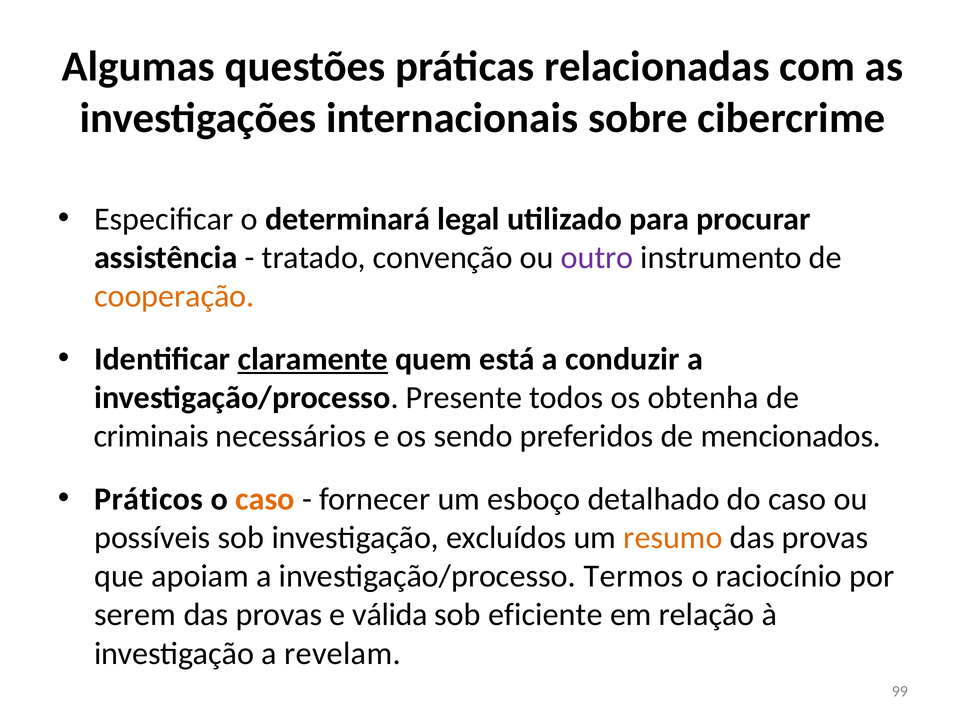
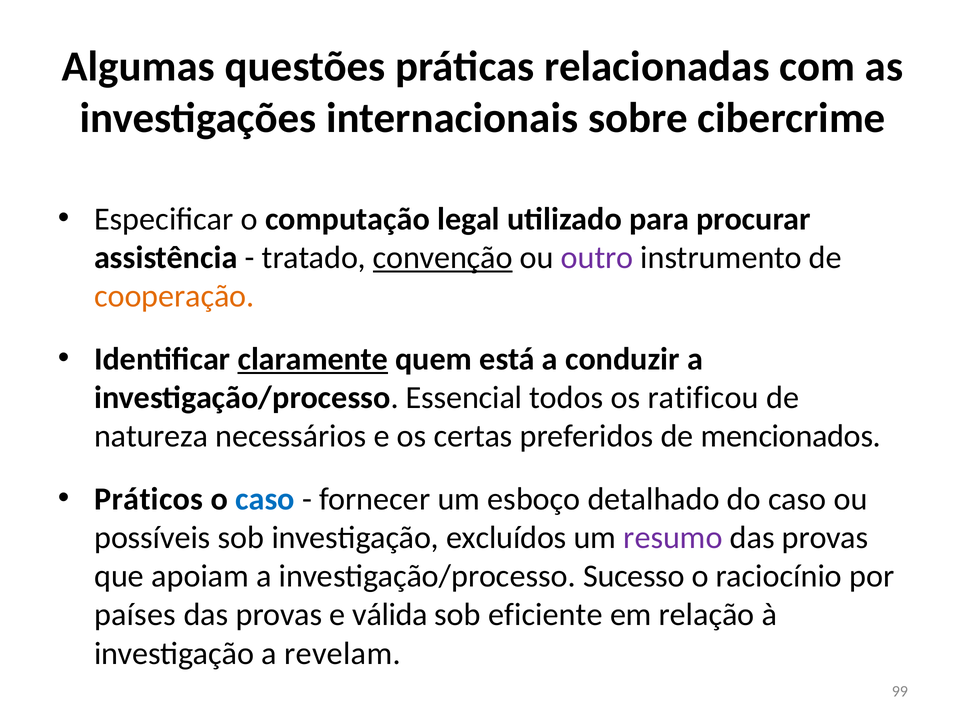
determinará: determinará -> computação (347, 219)
convenção underline: none -> present (443, 258)
Presente: Presente -> Essencial (464, 398)
obtenha: obtenha -> ratificou (703, 398)
criminais: criminais -> natureza (151, 437)
sendo: sendo -> certas (473, 437)
caso colour: orange -> blue (265, 499)
resumo colour: orange -> purple (673, 538)
Termos: Termos -> Sucesso (634, 577)
serem: serem -> países (135, 615)
